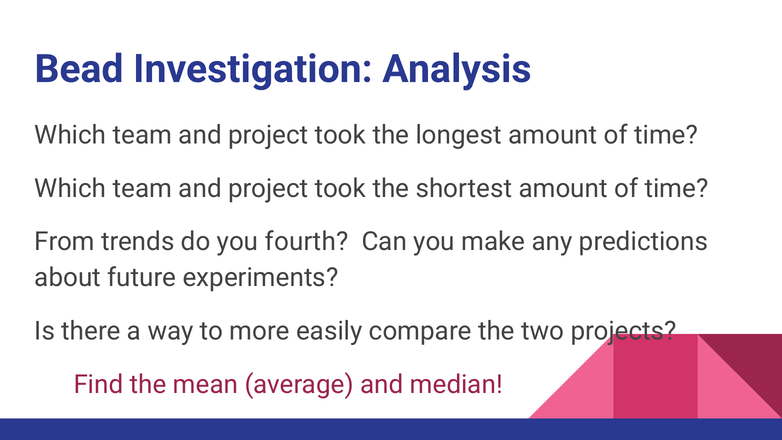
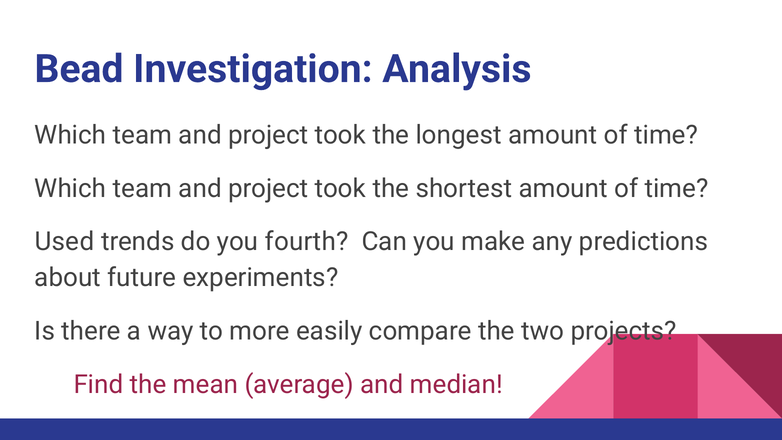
From: From -> Used (64, 242)
